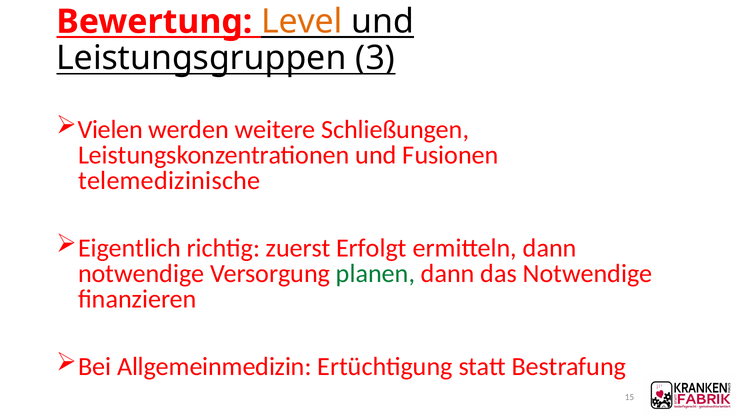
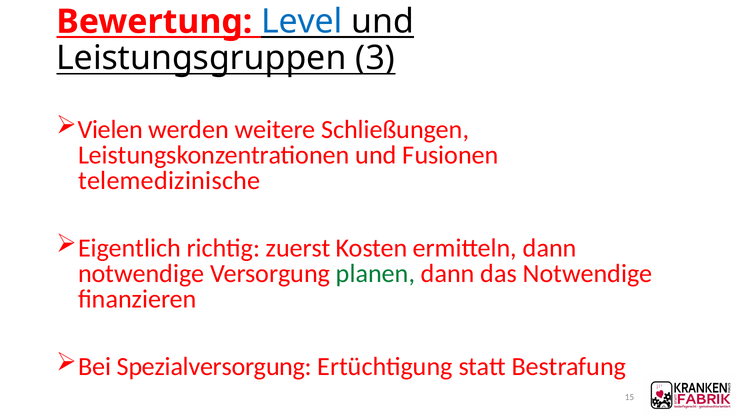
Level colour: orange -> blue (302, 22)
Erfolgt: Erfolgt -> Kosten (372, 248)
Allgemeinmedizin: Allgemeinmedizin -> Spezialversorgung (214, 366)
